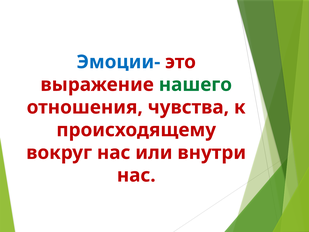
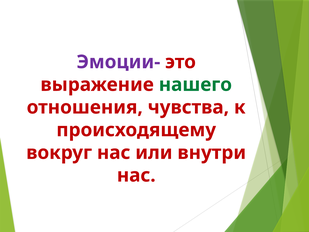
Эмоции- colour: blue -> purple (118, 62)
